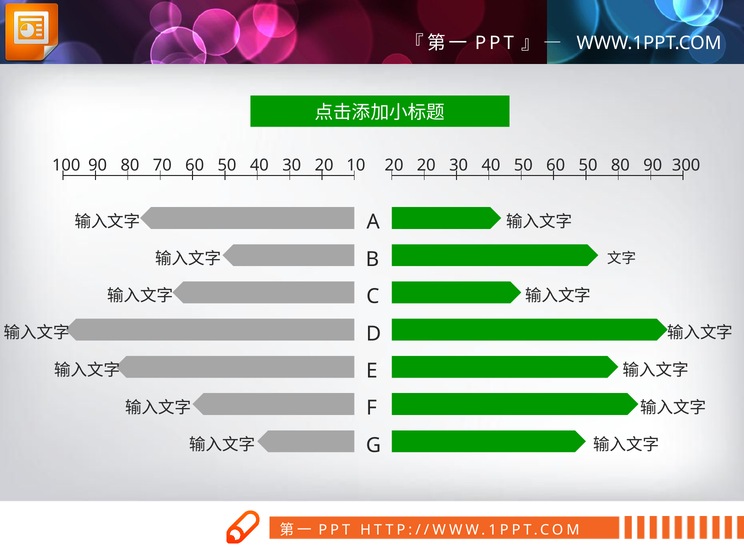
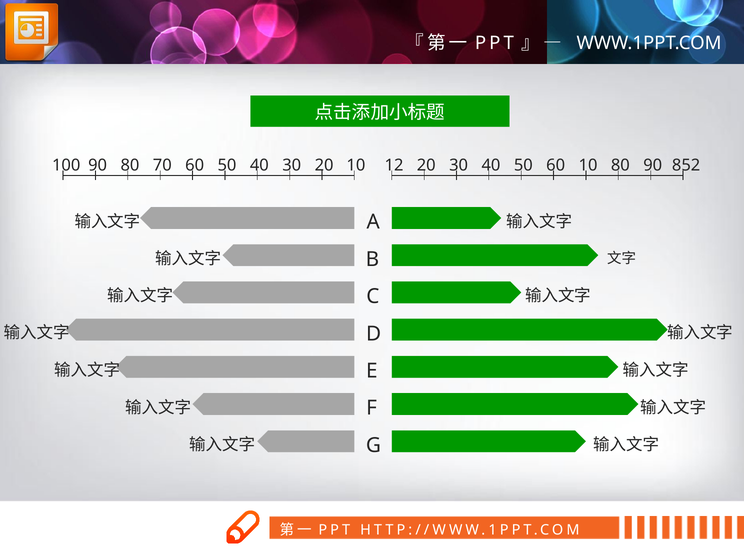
100 20: 20 -> 12 (394, 165)
60 50: 50 -> 10 (588, 165)
300: 300 -> 852 (686, 165)
